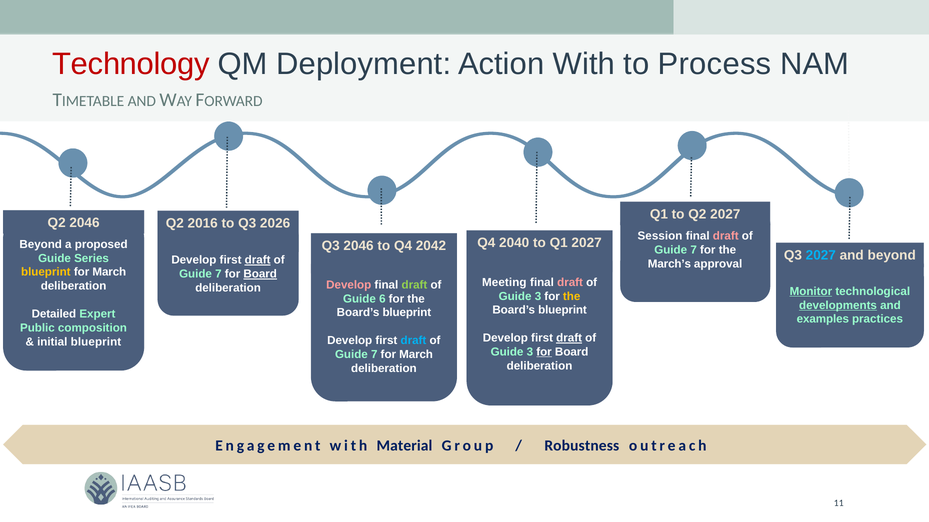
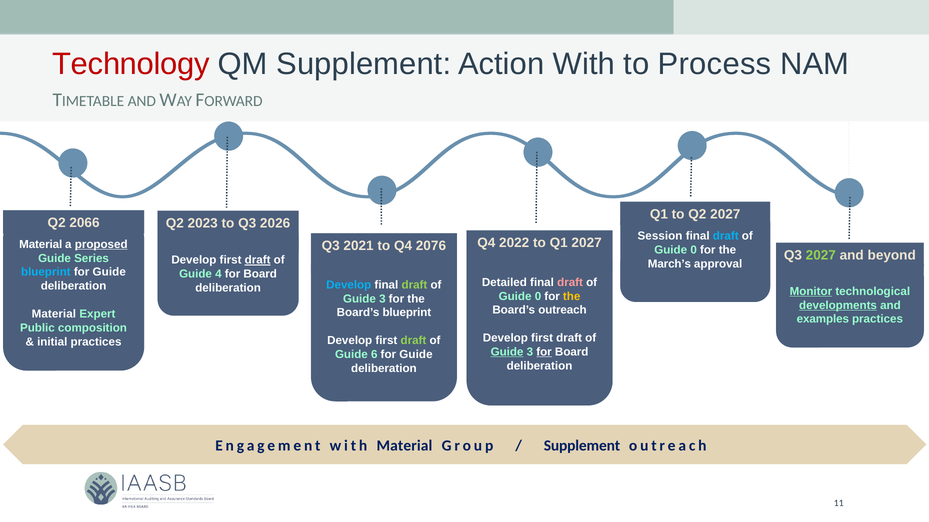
QM Deployment: Deployment -> Supplement (364, 64)
Q2 2046: 2046 -> 2066 (84, 223)
2016: 2016 -> 2023 (203, 223)
draft colour: pink -> light blue (726, 236)
2040: 2040 -> 2022 (514, 243)
Beyond: Beyond -> Material (41, 245)
proposed underline: none -> present (101, 245)
Q3 2046: 2046 -> 2021 (359, 246)
2042: 2042 -> 2076 (431, 246)
7: 7 -> 0 (694, 250)
2027 colour: light blue -> light green (821, 255)
blueprint colour: yellow -> light blue (46, 272)
March: March -> Guide (109, 272)
7: 7 -> 4 (218, 274)
Board underline: present -> none (260, 274)
Meeting: Meeting -> Detailed (504, 283)
Develop colour: pink -> light blue (349, 285)
3: 3 -> 0 (538, 297)
6: 6 -> 3 (382, 299)
blueprint: blueprint -> outreach (562, 310)
Detailed: Detailed -> Material (54, 314)
draft underline: present -> none (569, 338)
draft colour: light blue -> light green (413, 341)
initial blueprint: blueprint -> practices (96, 342)
Guide underline: none -> present (507, 352)
7: 7 -> 6 (374, 355)
March: March -> Guide (416, 355)
Robustness: Robustness -> Supplement (582, 446)
